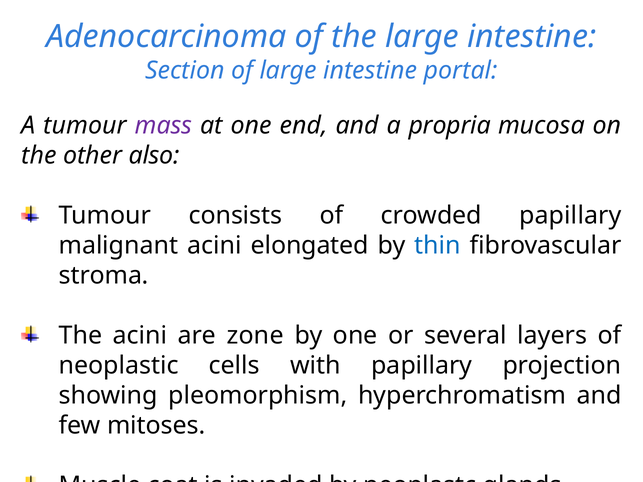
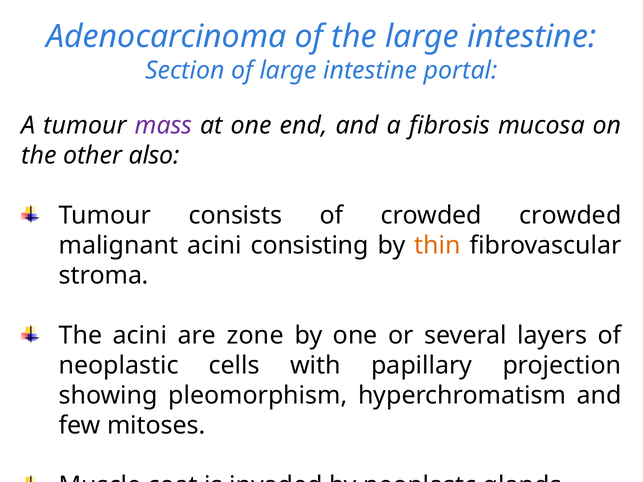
propria: propria -> fibrosis (450, 125)
crowded papillary: papillary -> crowded (570, 215)
elongated: elongated -> consisting (310, 245)
thin colour: blue -> orange (438, 245)
